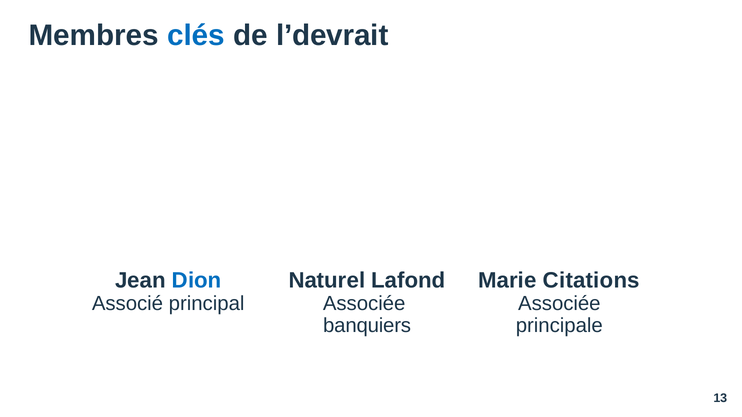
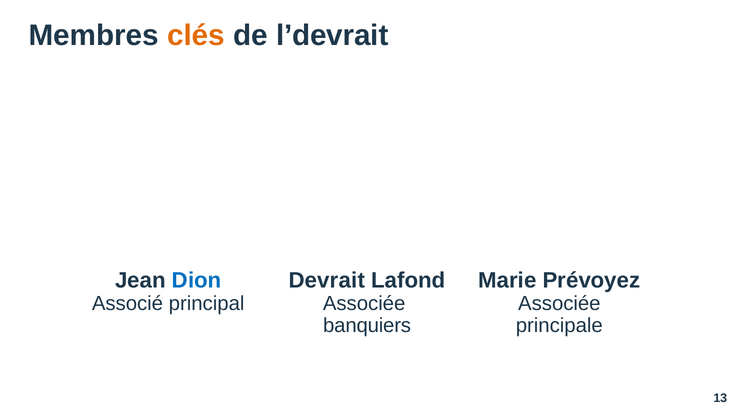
clés colour: blue -> orange (196, 36)
Naturel: Naturel -> Devrait (327, 281)
Citations: Citations -> Prévoyez (591, 281)
